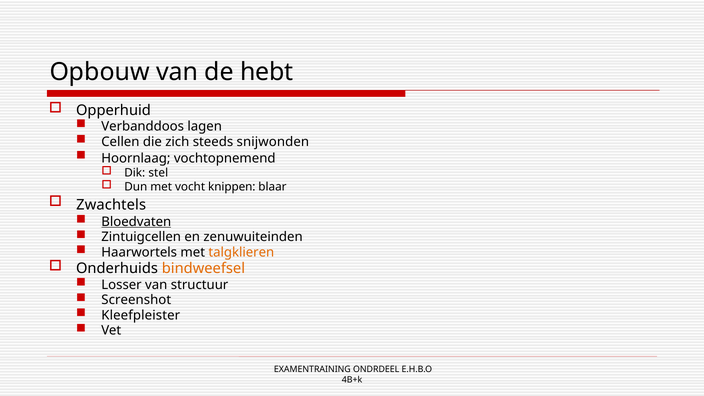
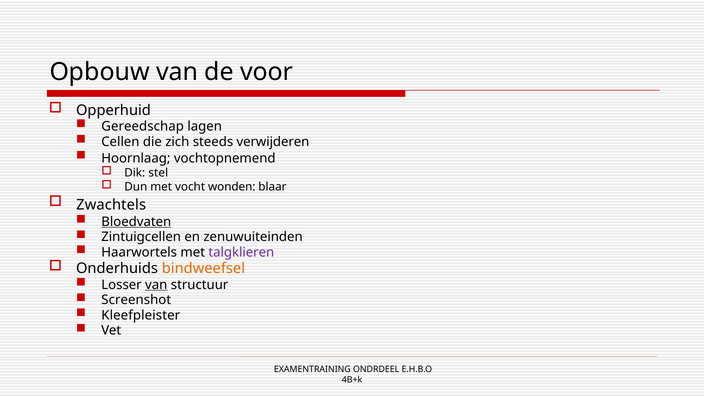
hebt: hebt -> voor (267, 72)
Verbanddoos: Verbanddoos -> Gereedschap (143, 126)
snijwonden: snijwonden -> verwijderen (273, 142)
knippen: knippen -> wonden (232, 187)
talgklieren colour: orange -> purple (241, 252)
van underline: none -> present (156, 285)
